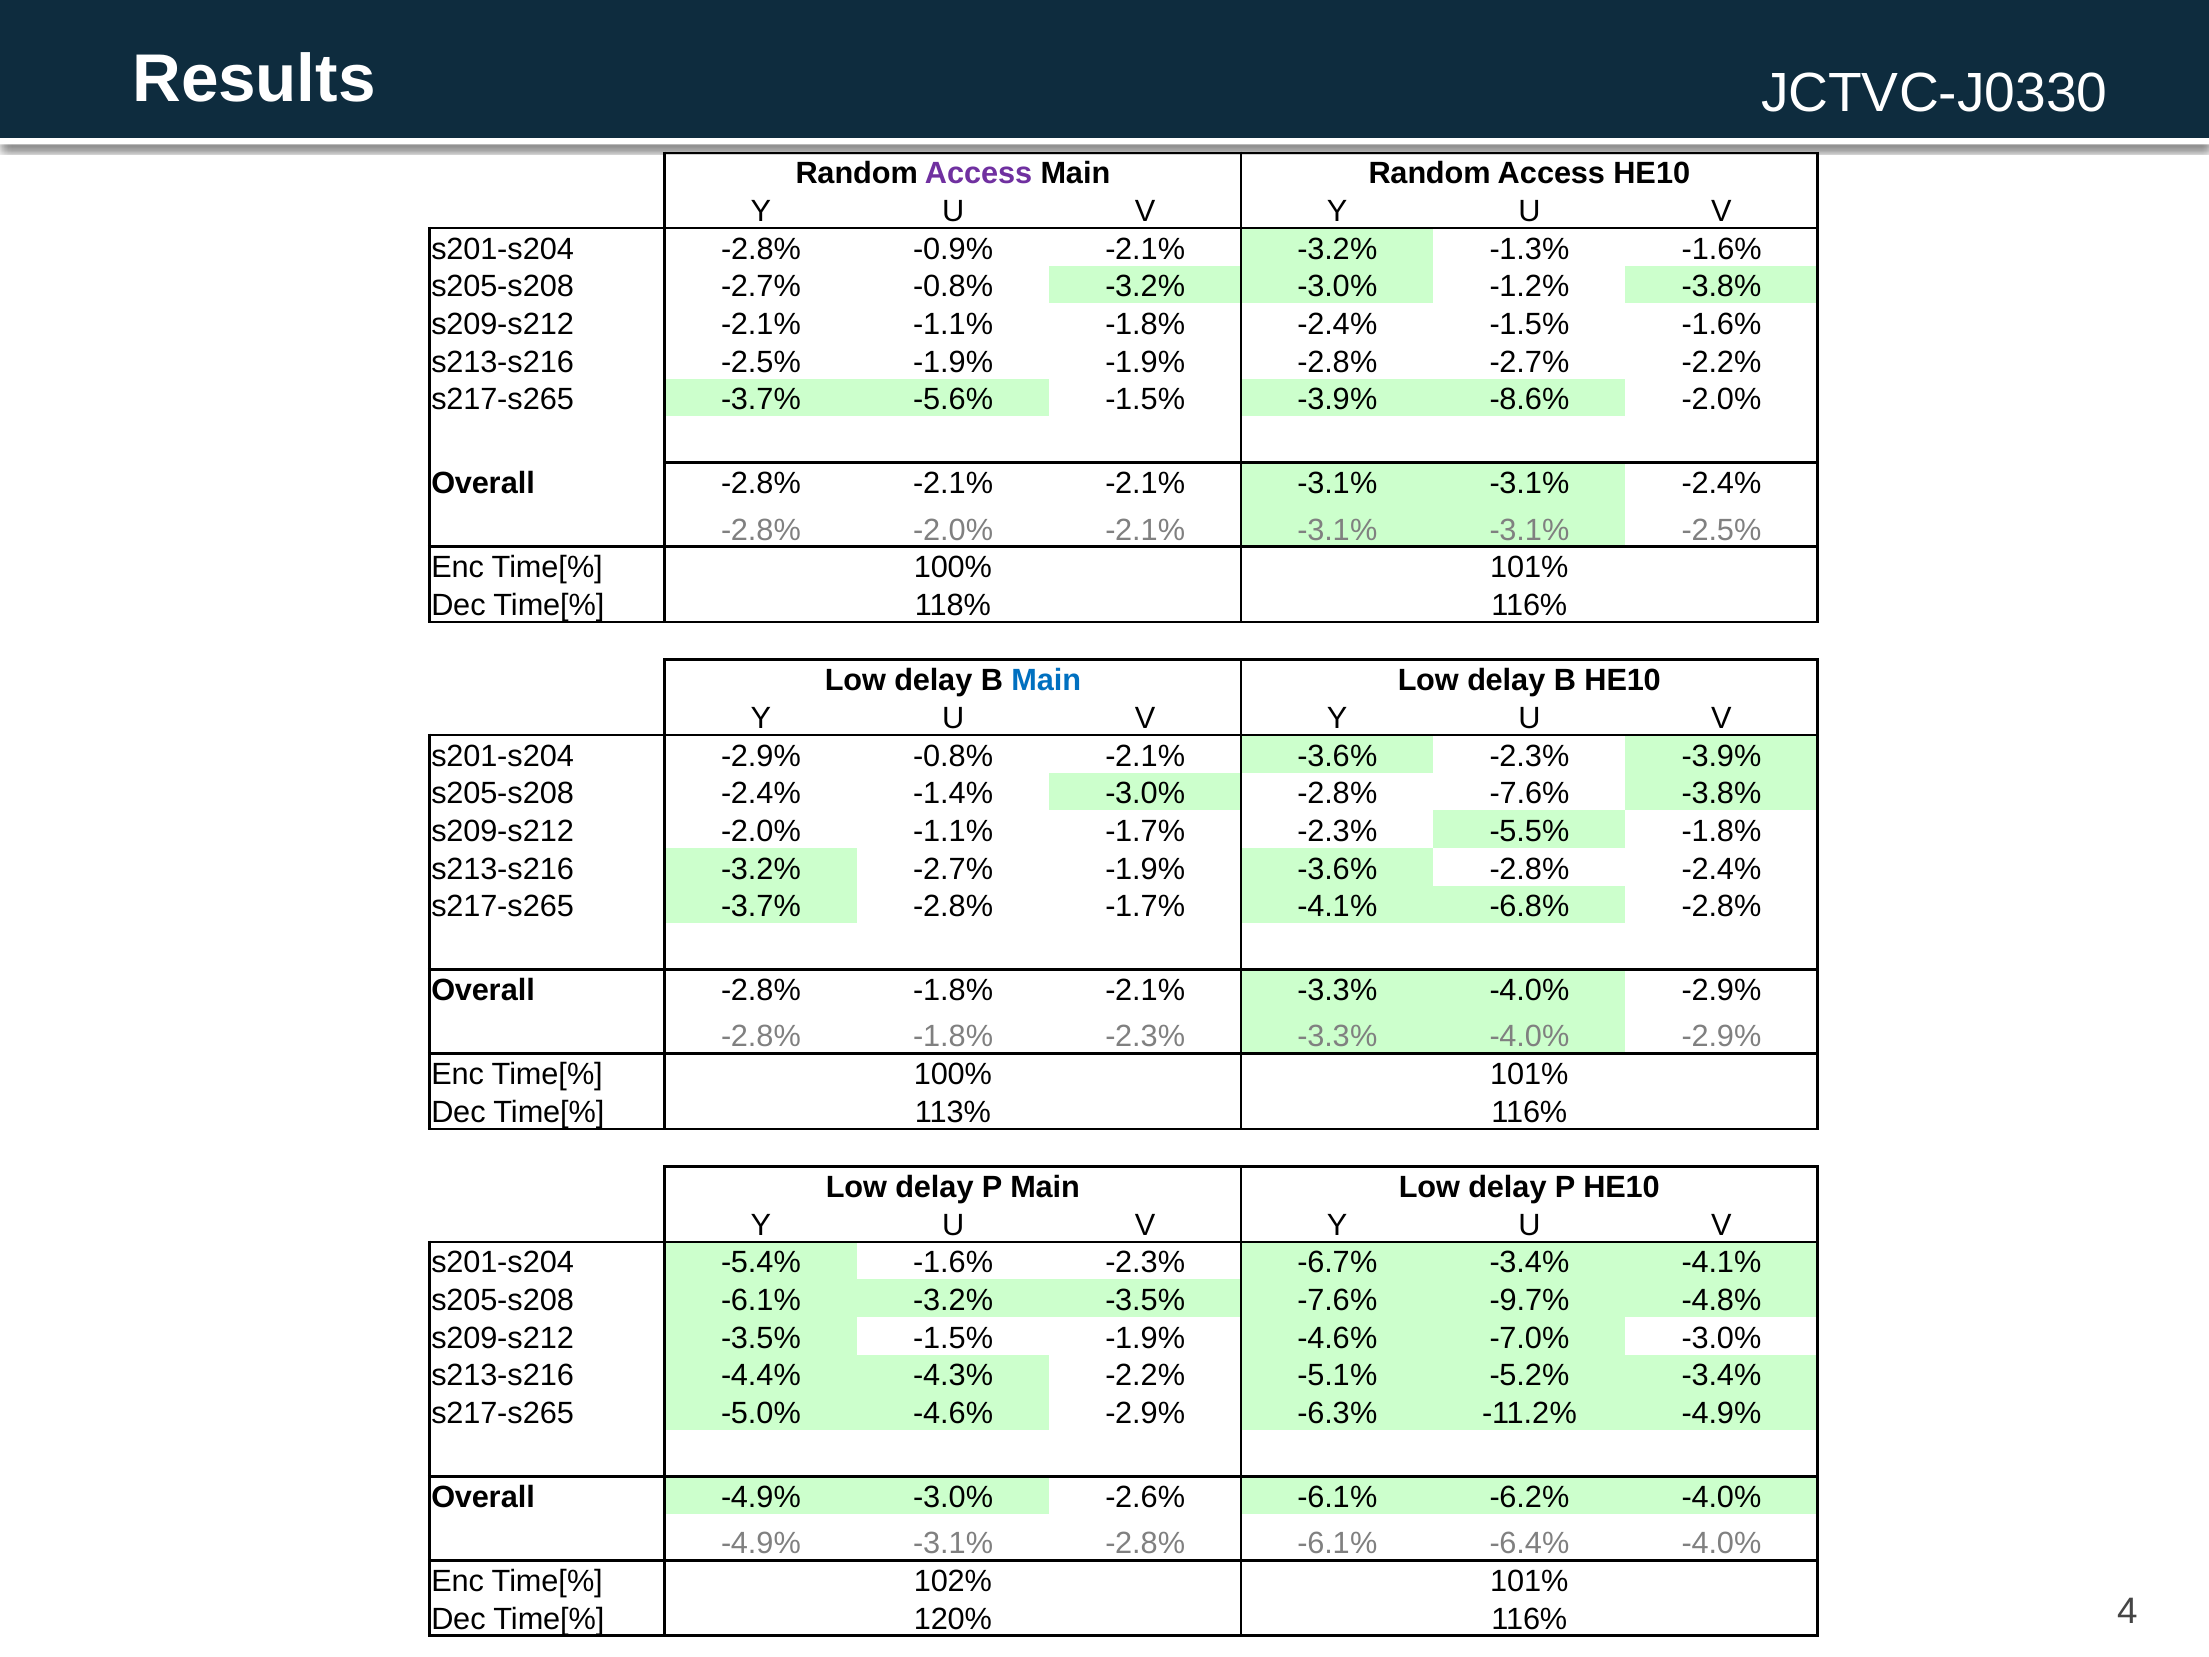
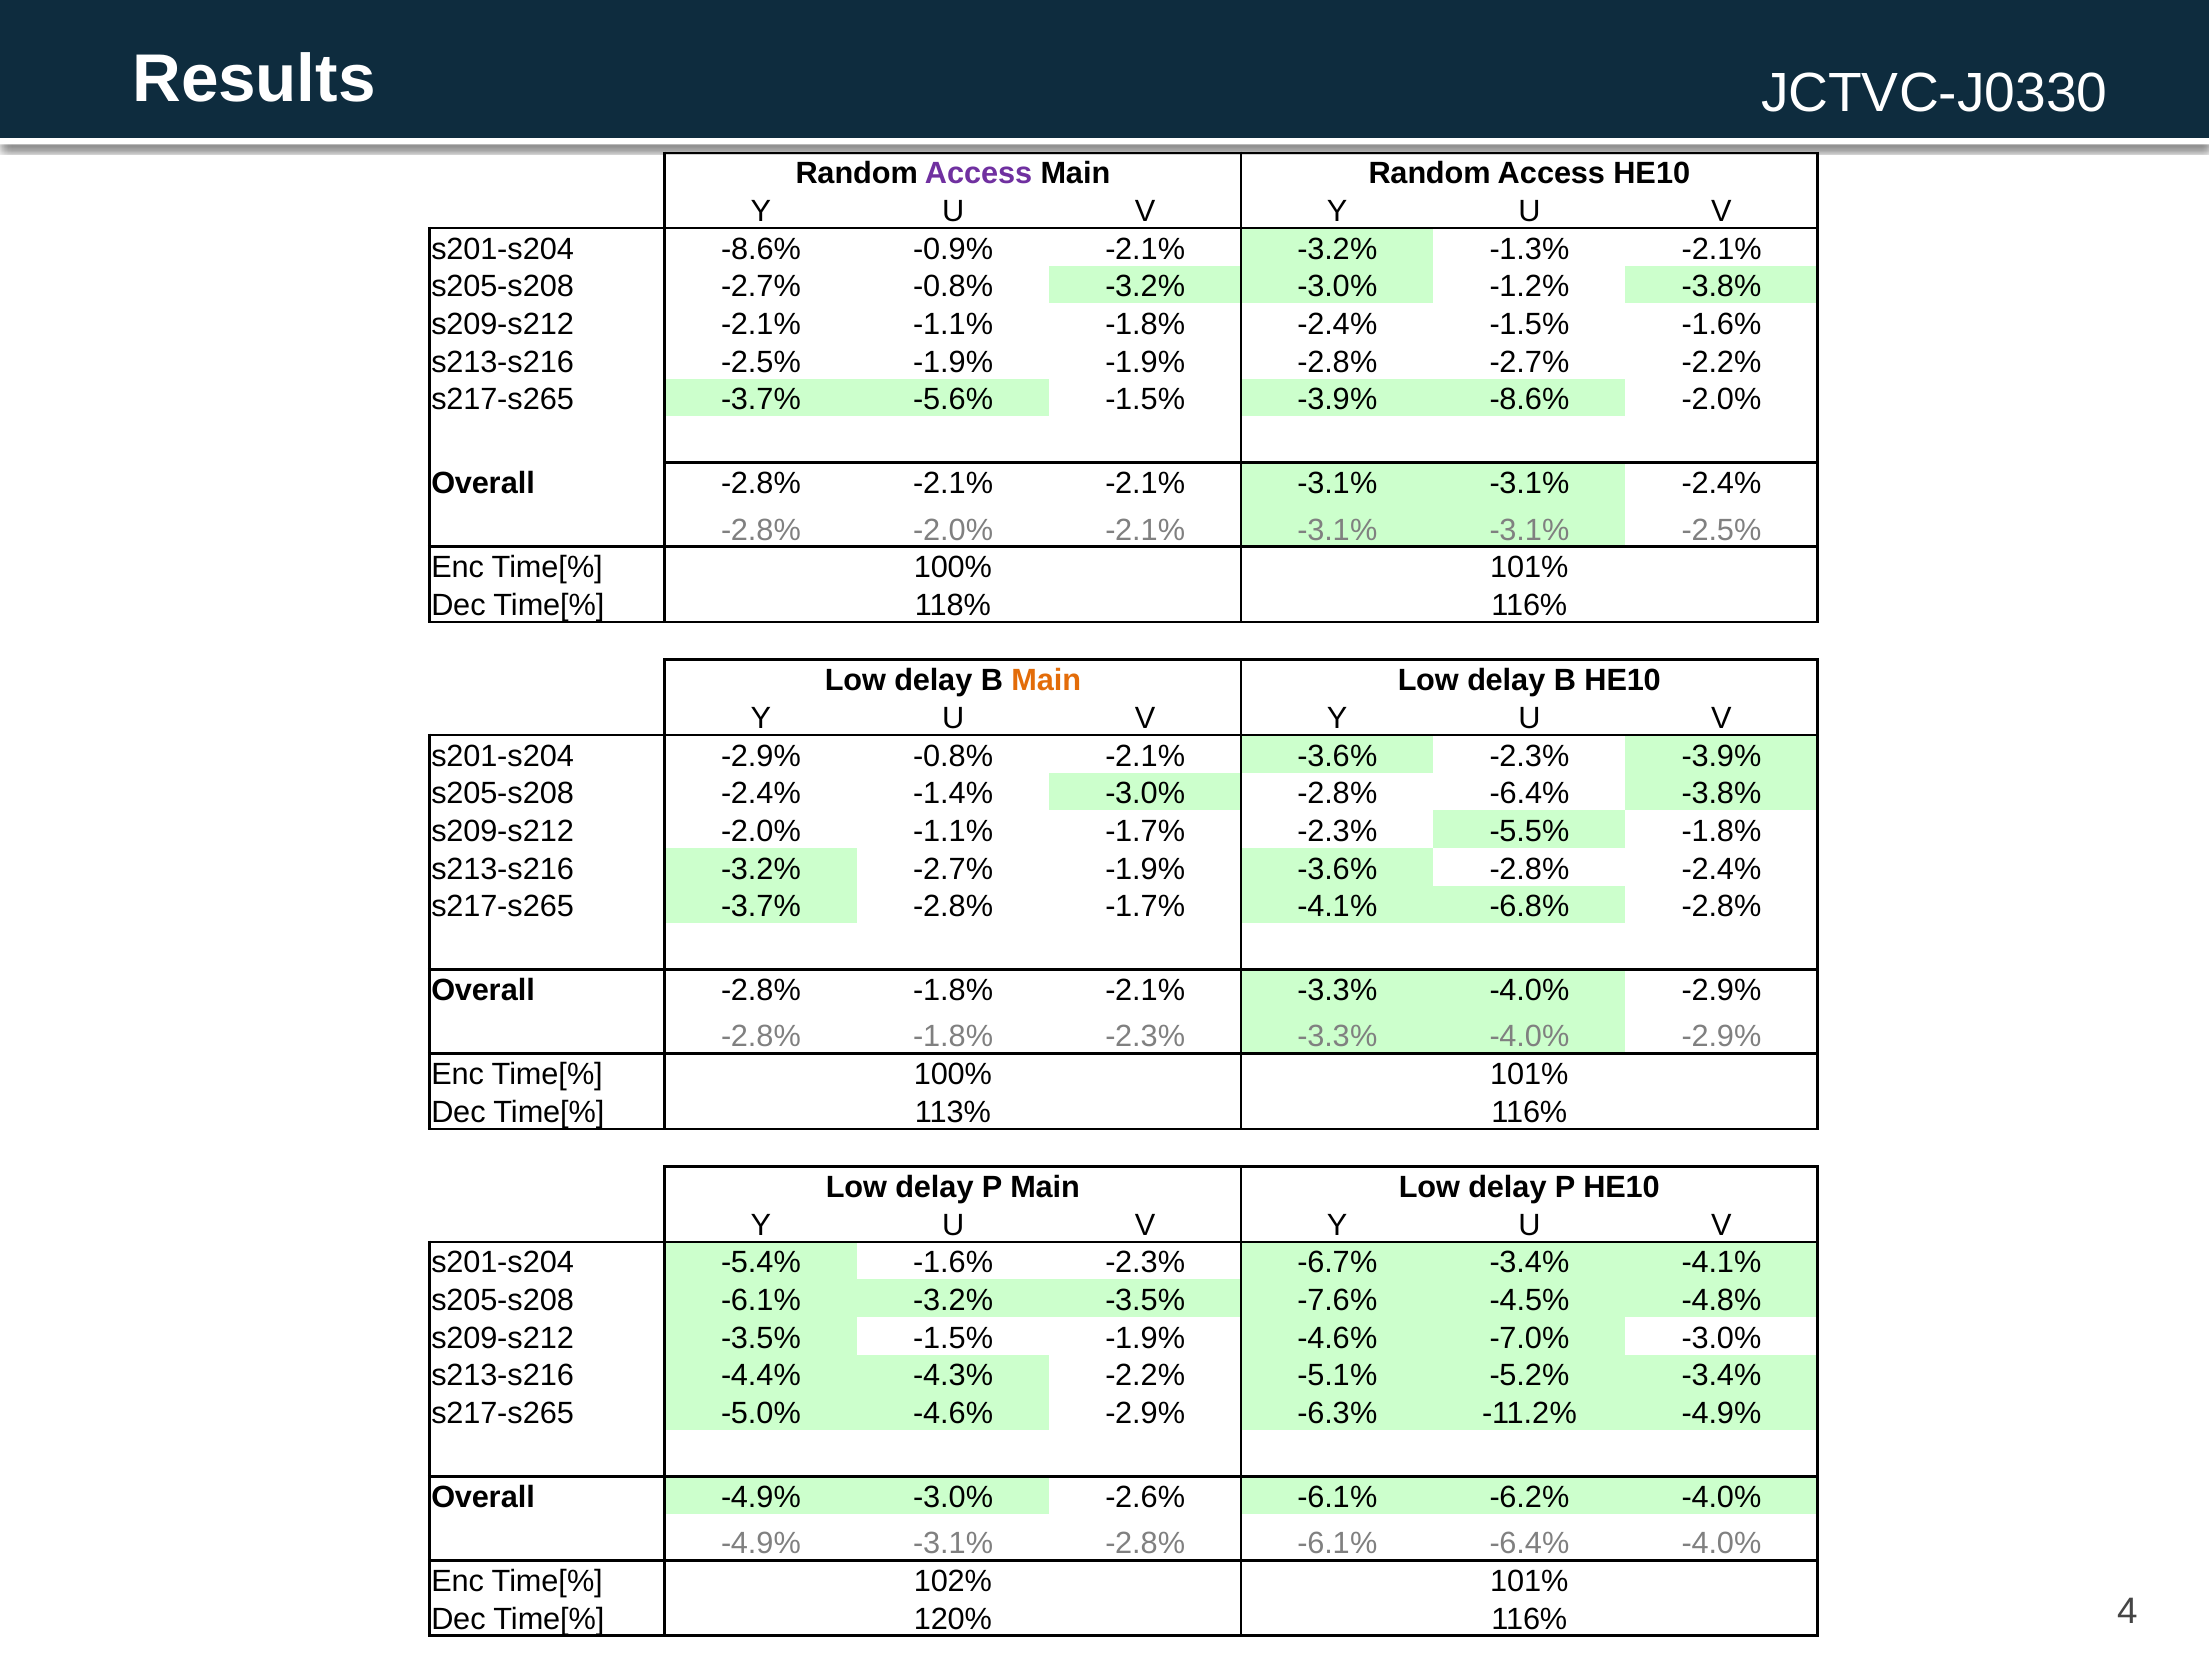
s201-s204 -2.8%: -2.8% -> -8.6% (761, 249)
-1.3% -1.6%: -1.6% -> -2.1% (1722, 249)
Main colour: blue -> orange (1046, 680)
-2.8% -7.6%: -7.6% -> -6.4% (1529, 793)
-9.7%: -9.7% -> -4.5% (1529, 1300)
